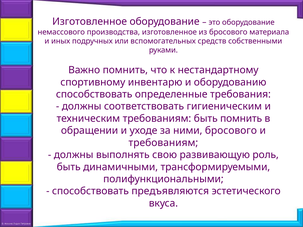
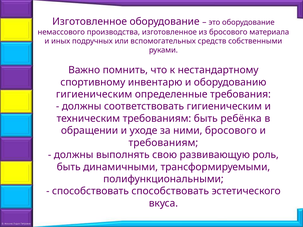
способствовать: способствовать -> гигиеническим (94, 94)
быть помнить: помнить -> ребёнка (241, 119)
способствовать предъявляются: предъявляются -> способствовать (170, 191)
